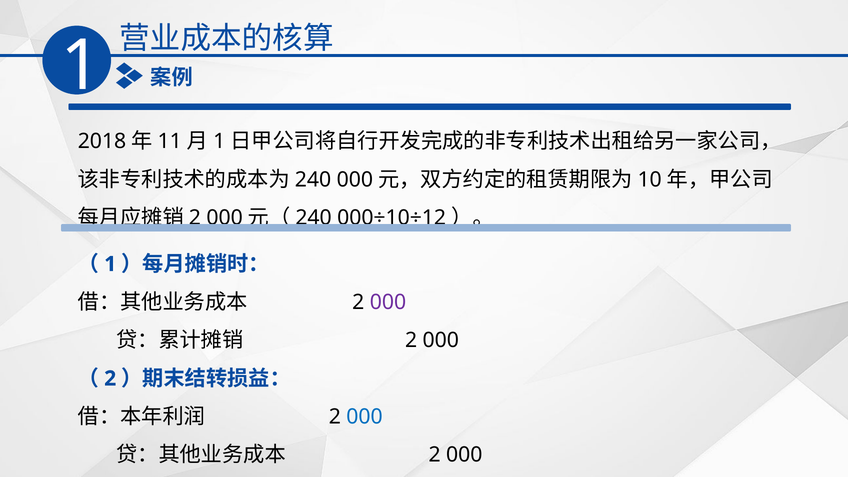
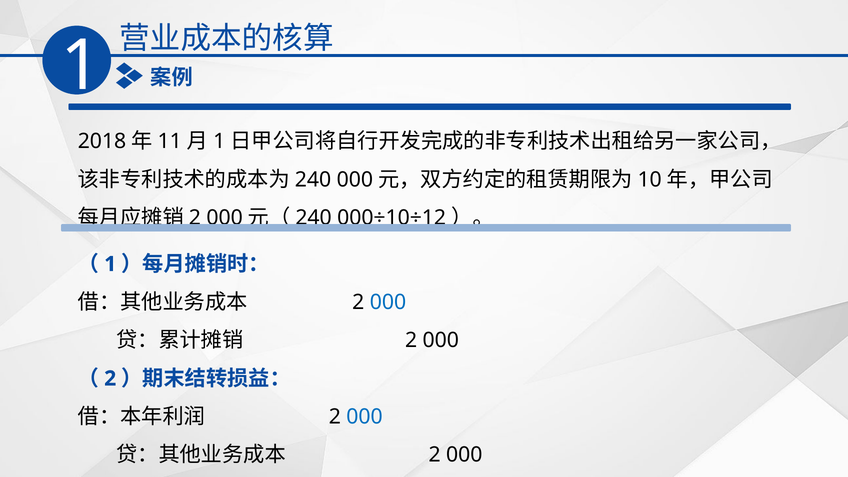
000 colour: purple -> blue (388, 302)
